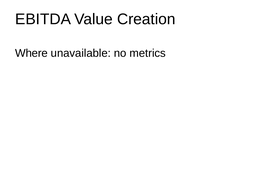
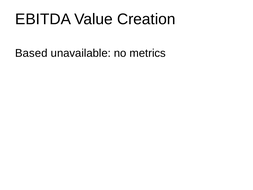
Where: Where -> Based (31, 53)
